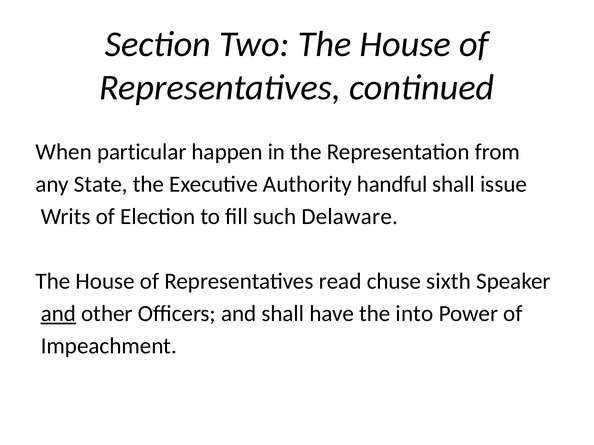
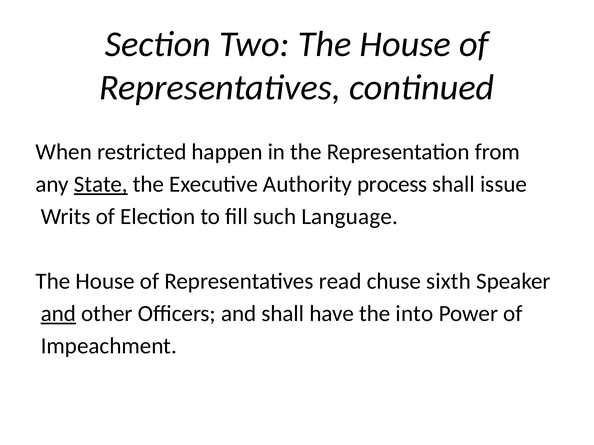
particular: particular -> restricted (142, 152)
State underline: none -> present (101, 184)
handful: handful -> process (392, 184)
Delaware: Delaware -> Language (350, 217)
